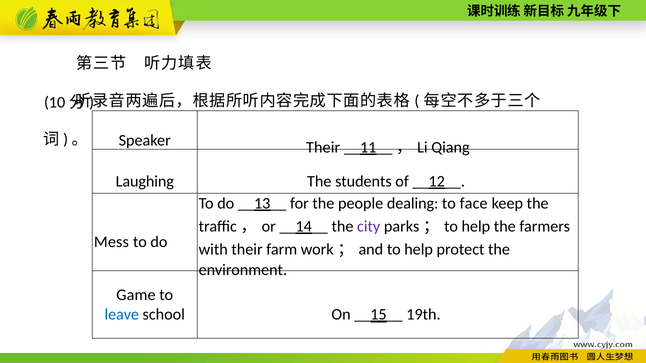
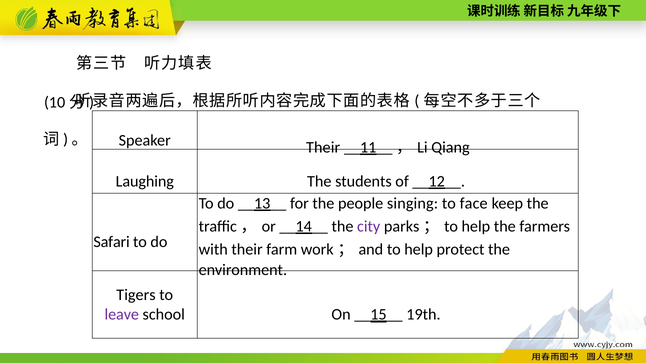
dealing: dealing -> singing (413, 203)
Mess: Mess -> Safari (112, 242)
Game: Game -> Tigers (136, 295)
leave colour: blue -> purple (122, 315)
